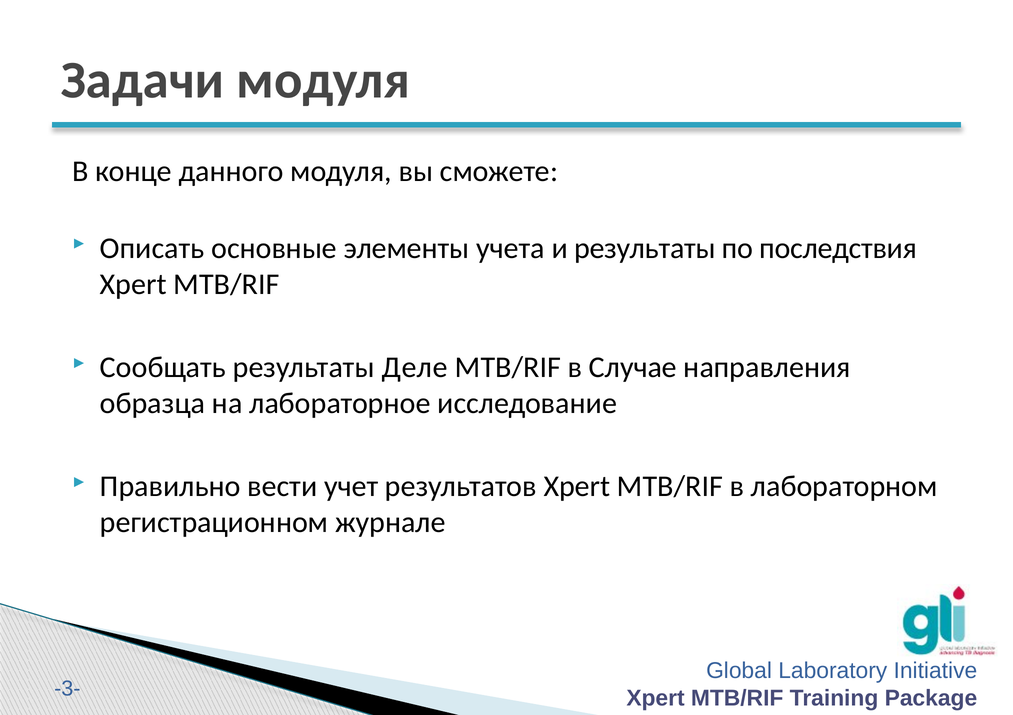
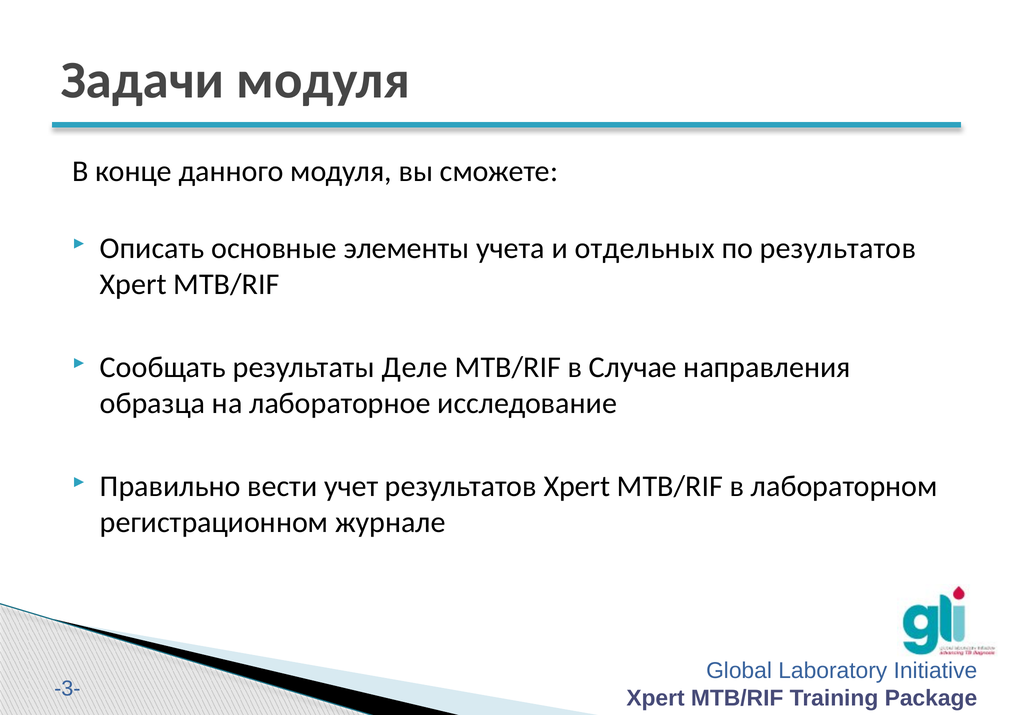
и результаты: результаты -> отдельных (645, 248)
по последствия: последствия -> результатов (838, 248)
